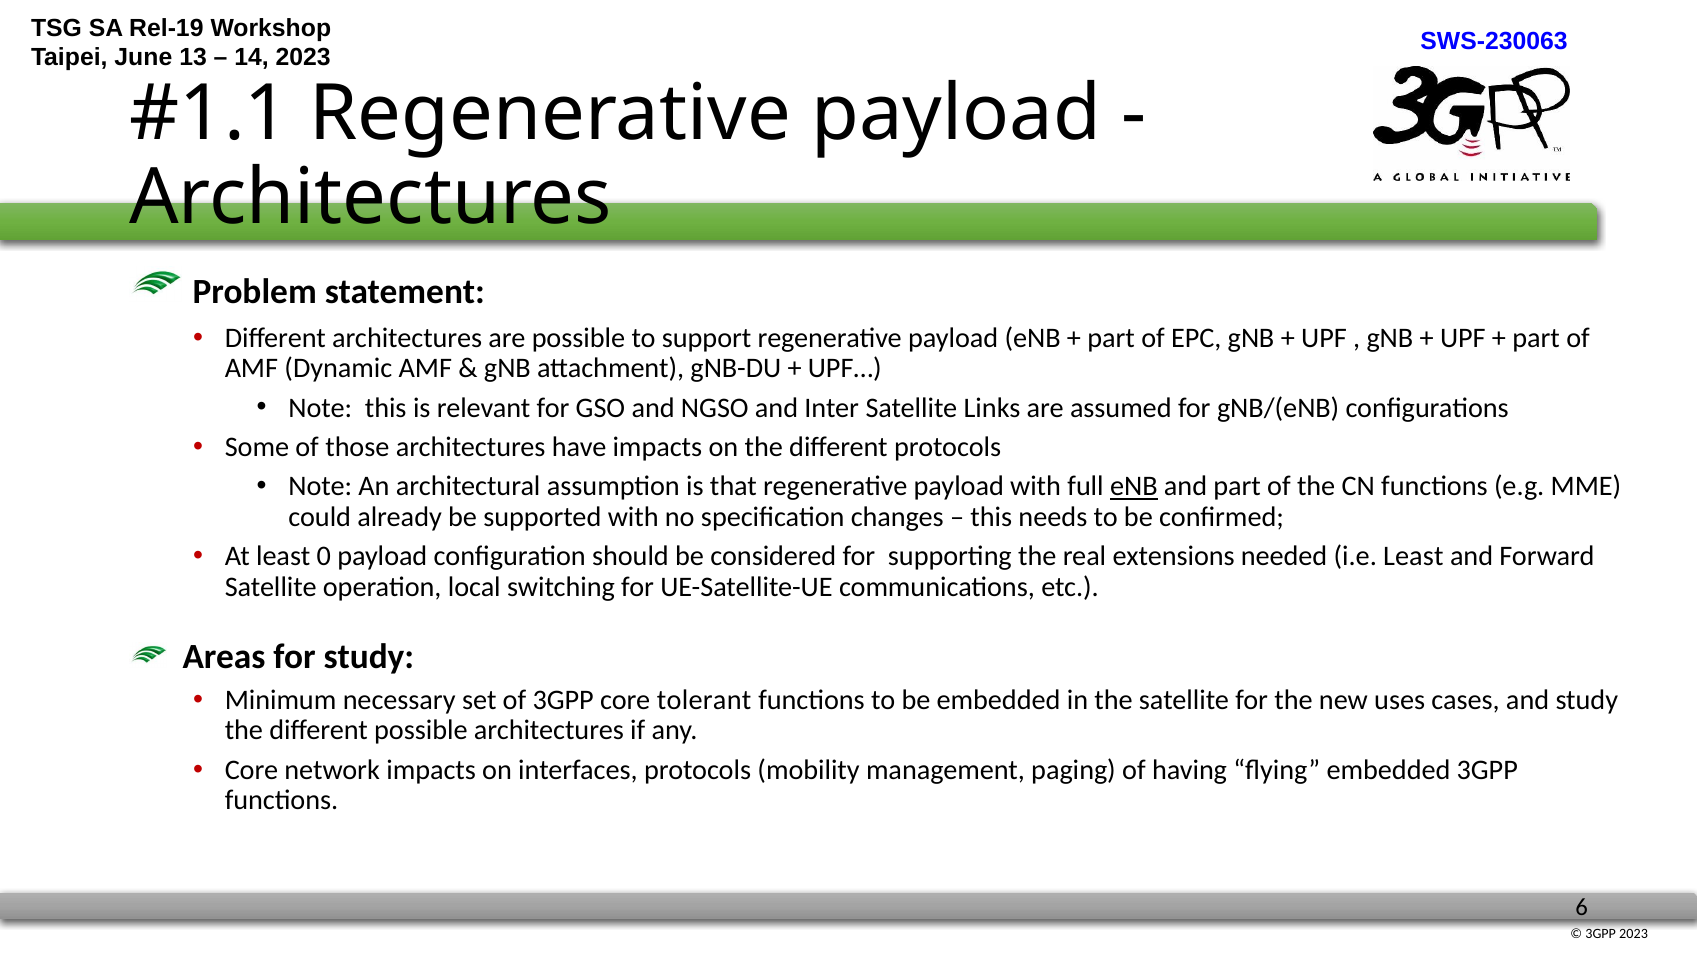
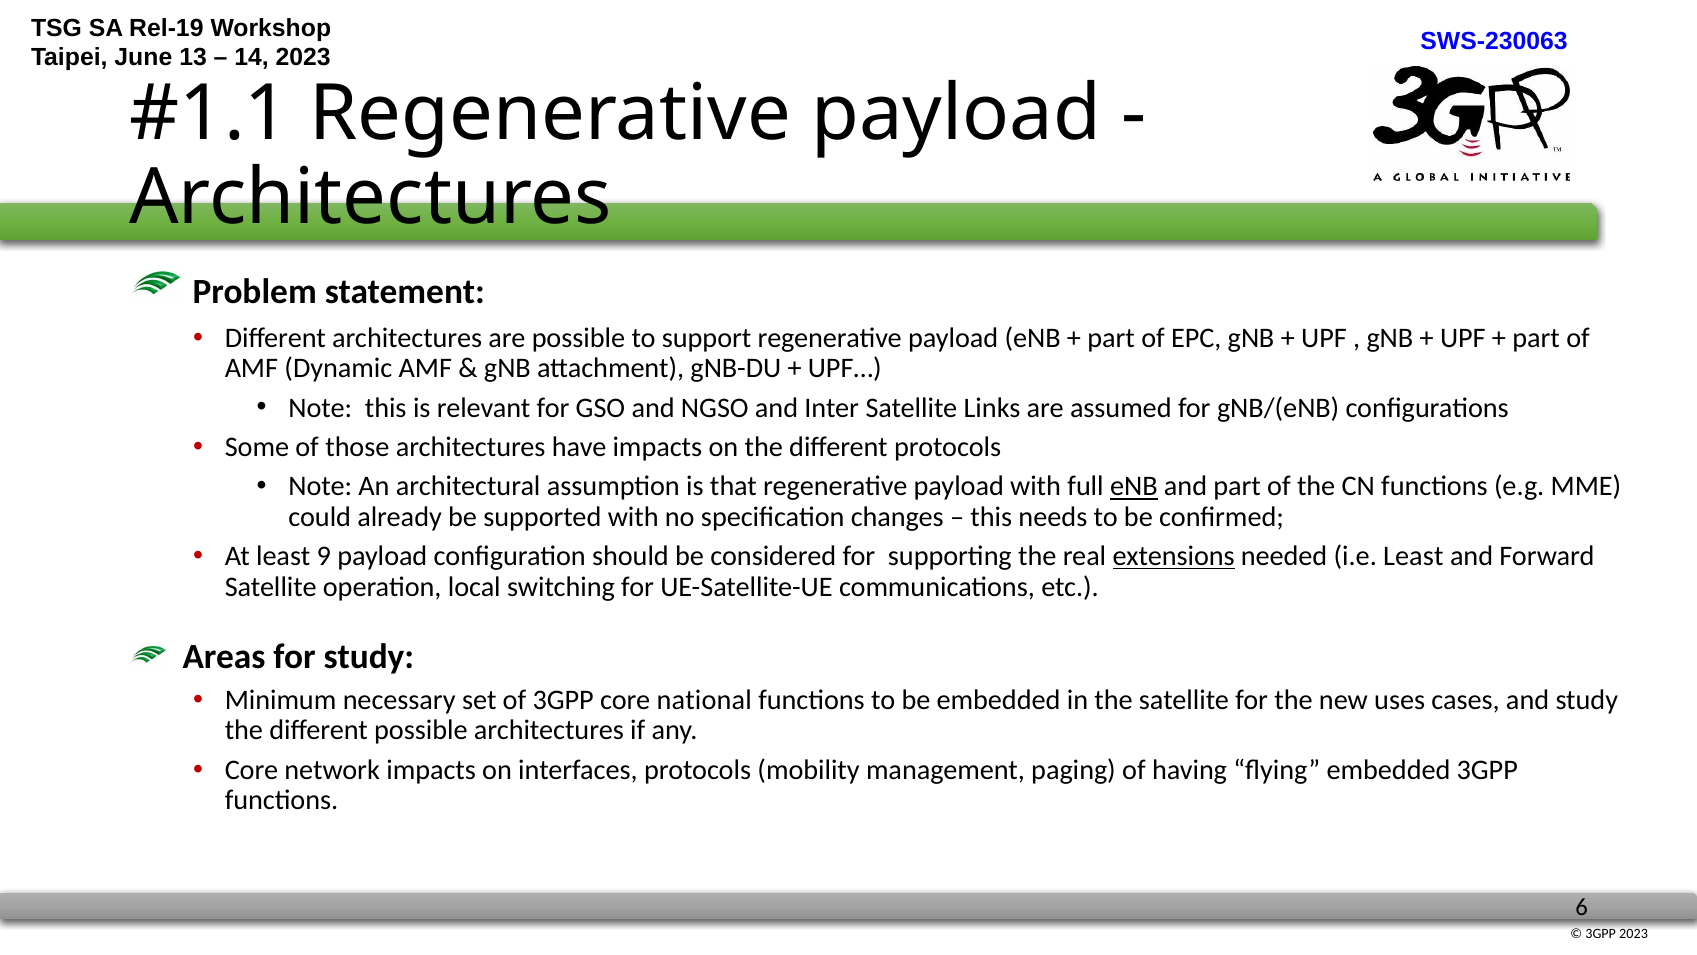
0: 0 -> 9 (324, 556)
extensions underline: none -> present (1174, 556)
tolerant: tolerant -> national (704, 700)
